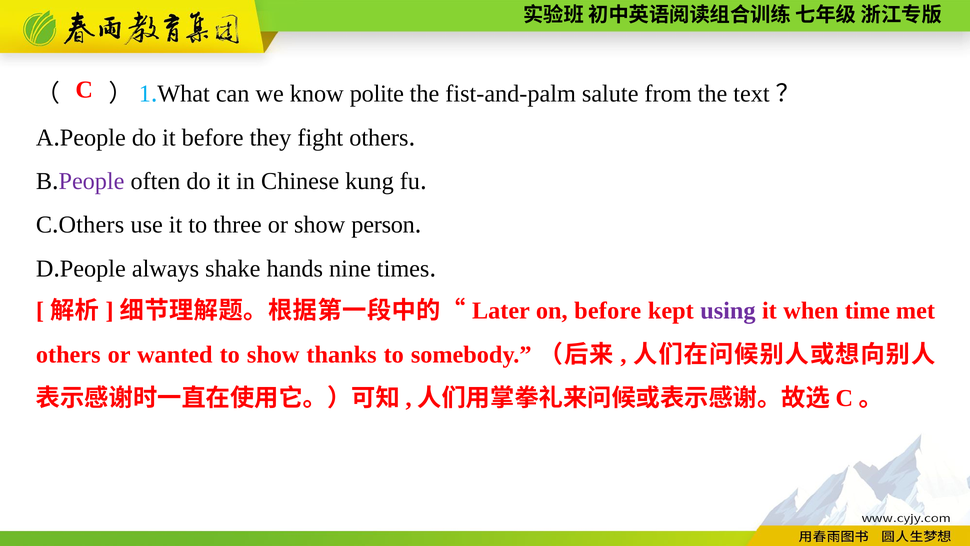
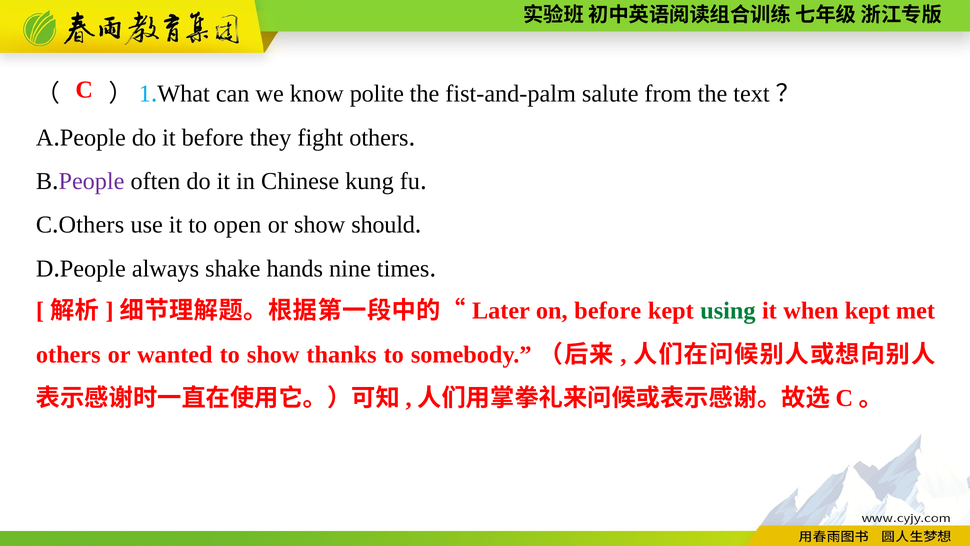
three: three -> open (237, 225)
person: person -> should (383, 225)
using colour: purple -> green (728, 311)
when time: time -> kept (867, 311)
